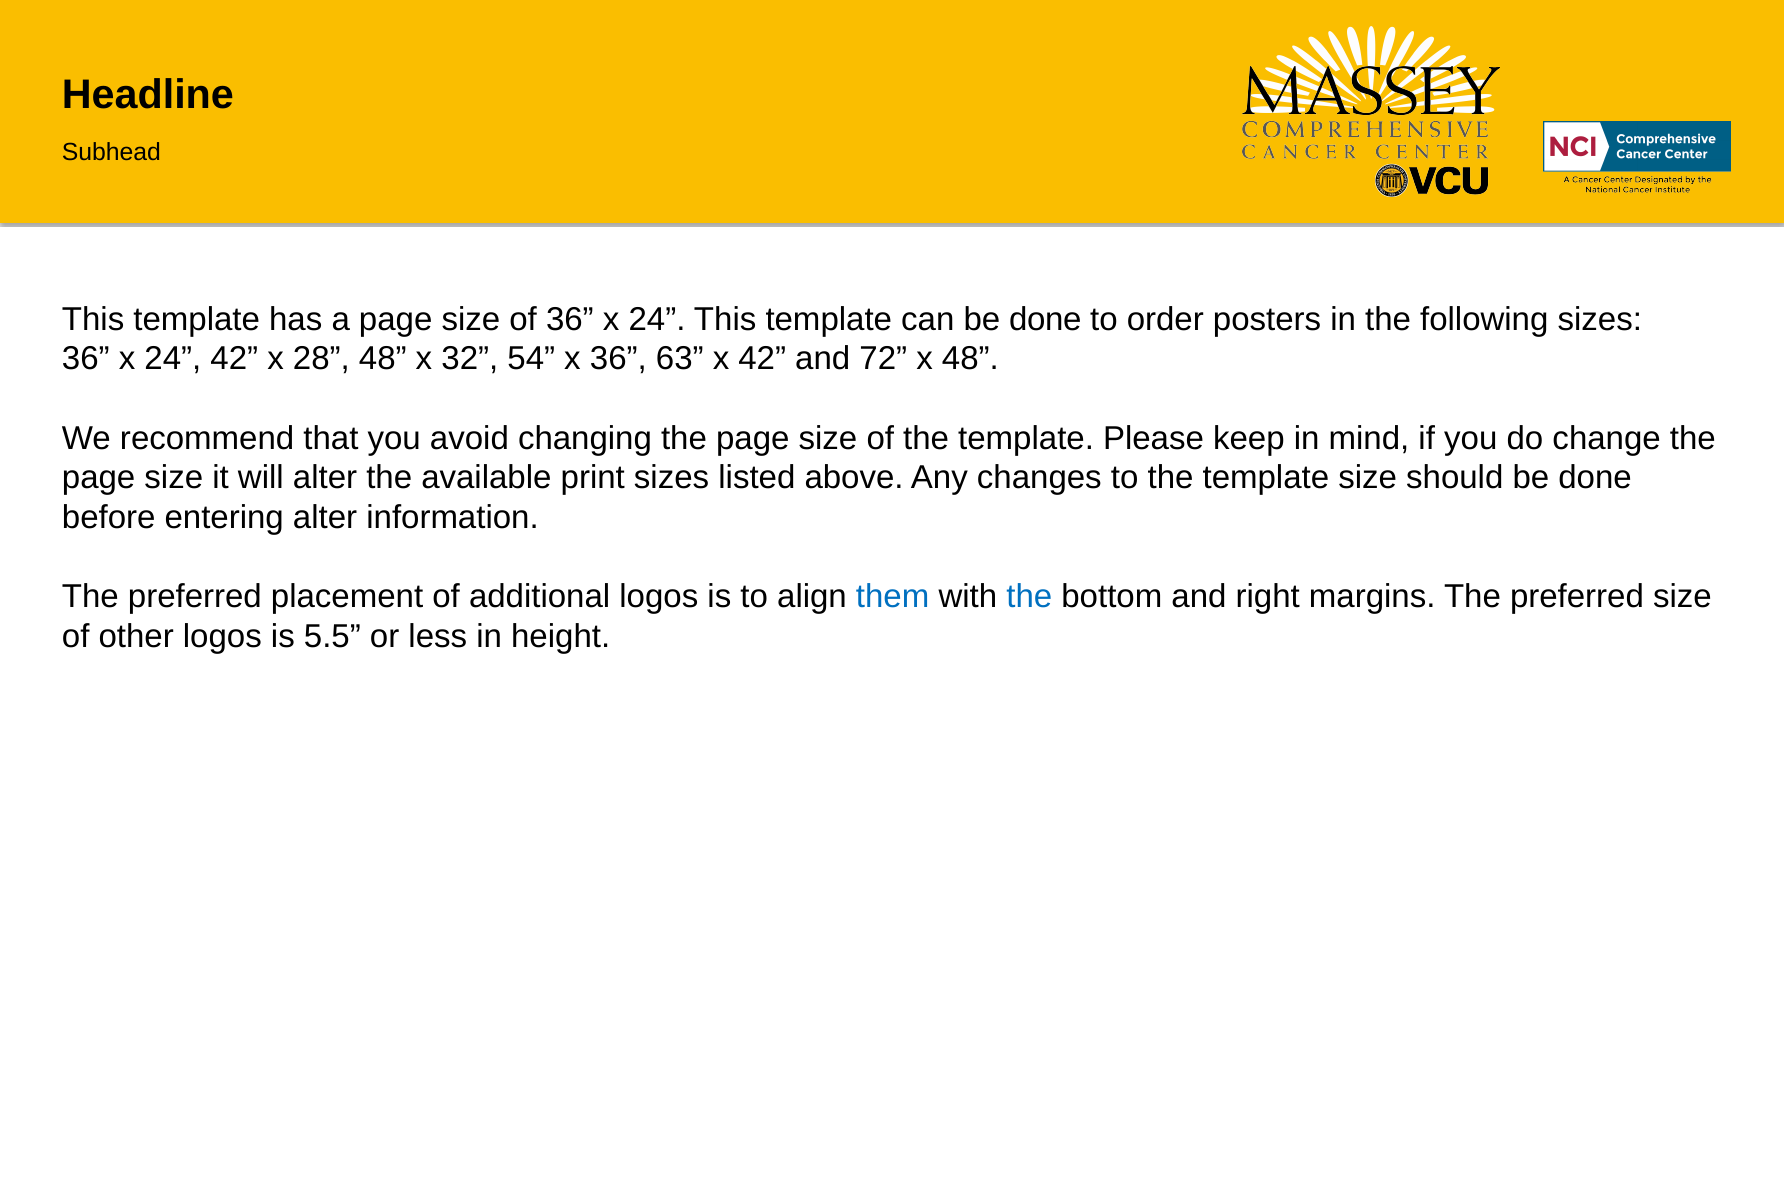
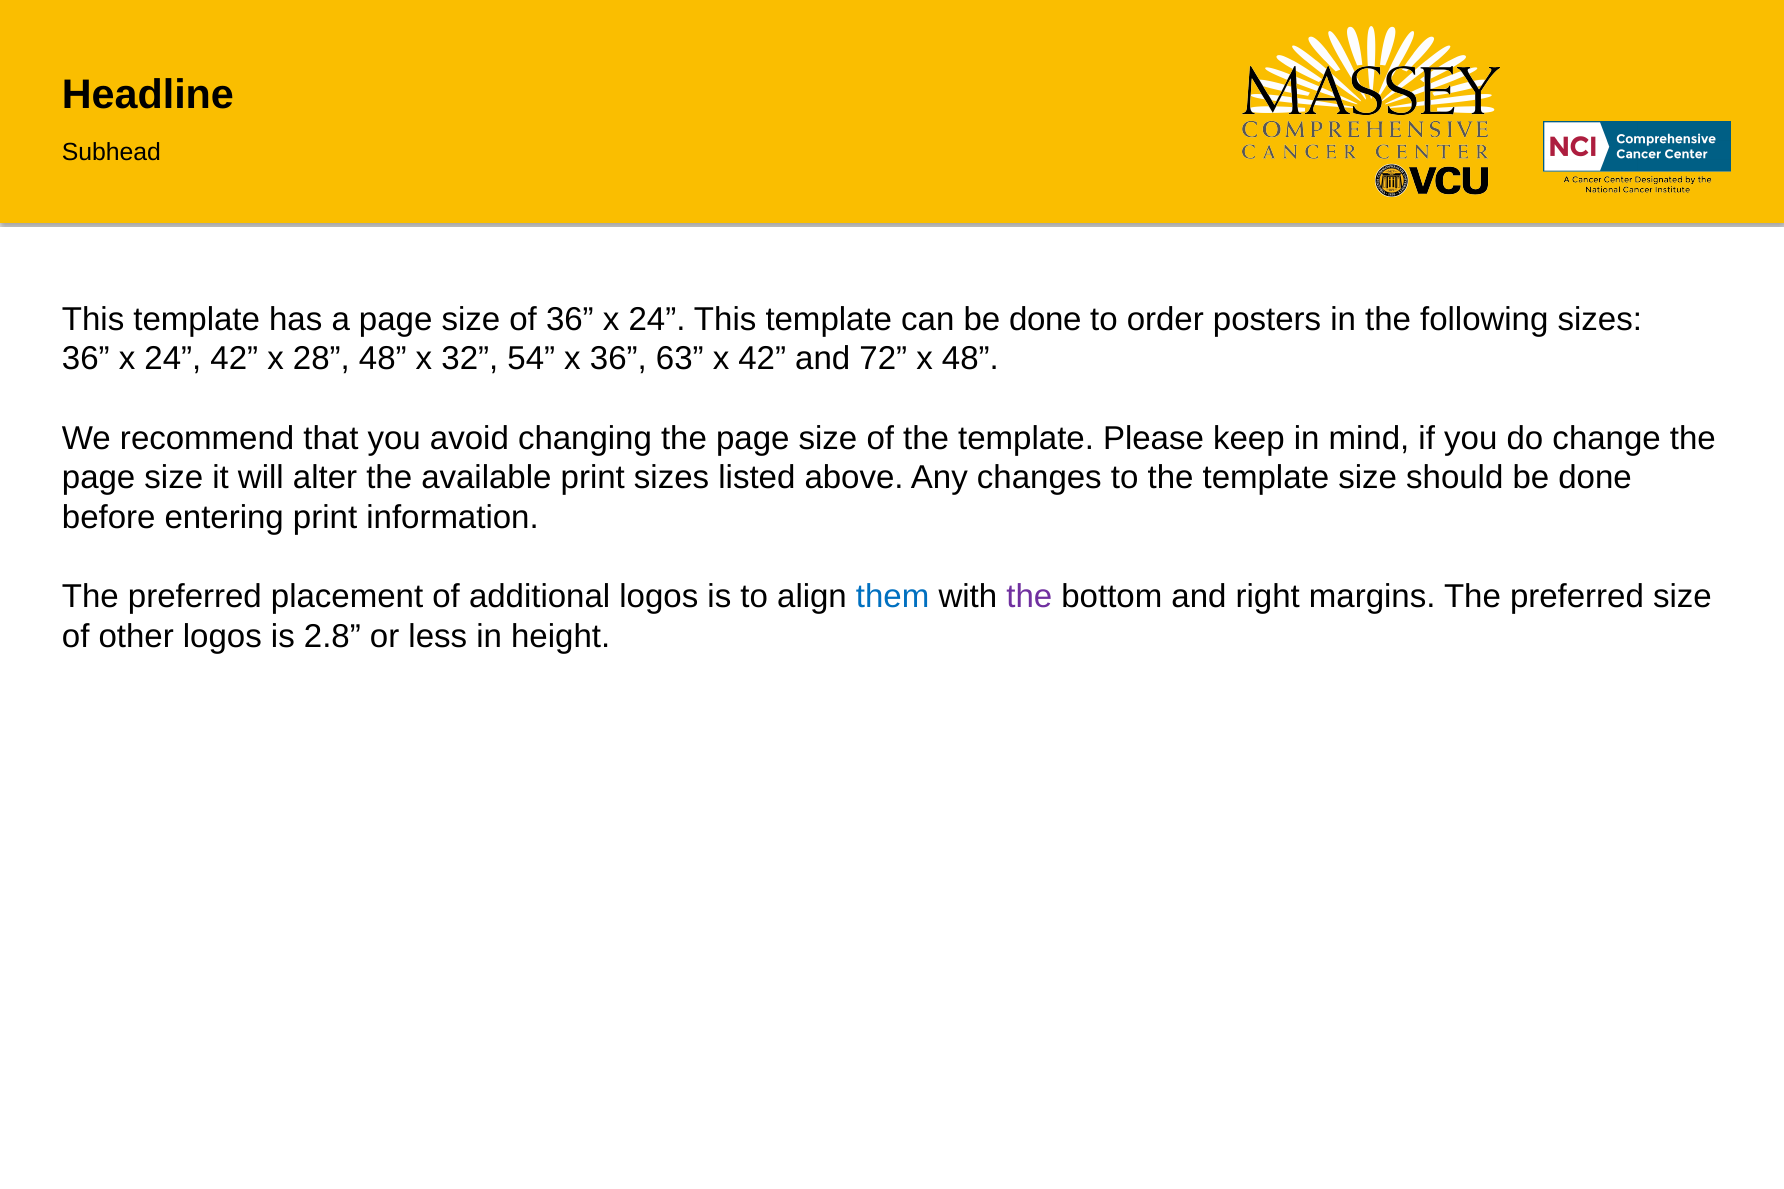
entering alter: alter -> print (325, 518)
the colour: blue -> purple (1029, 597)
5.5: 5.5 -> 2.8 (332, 637)
